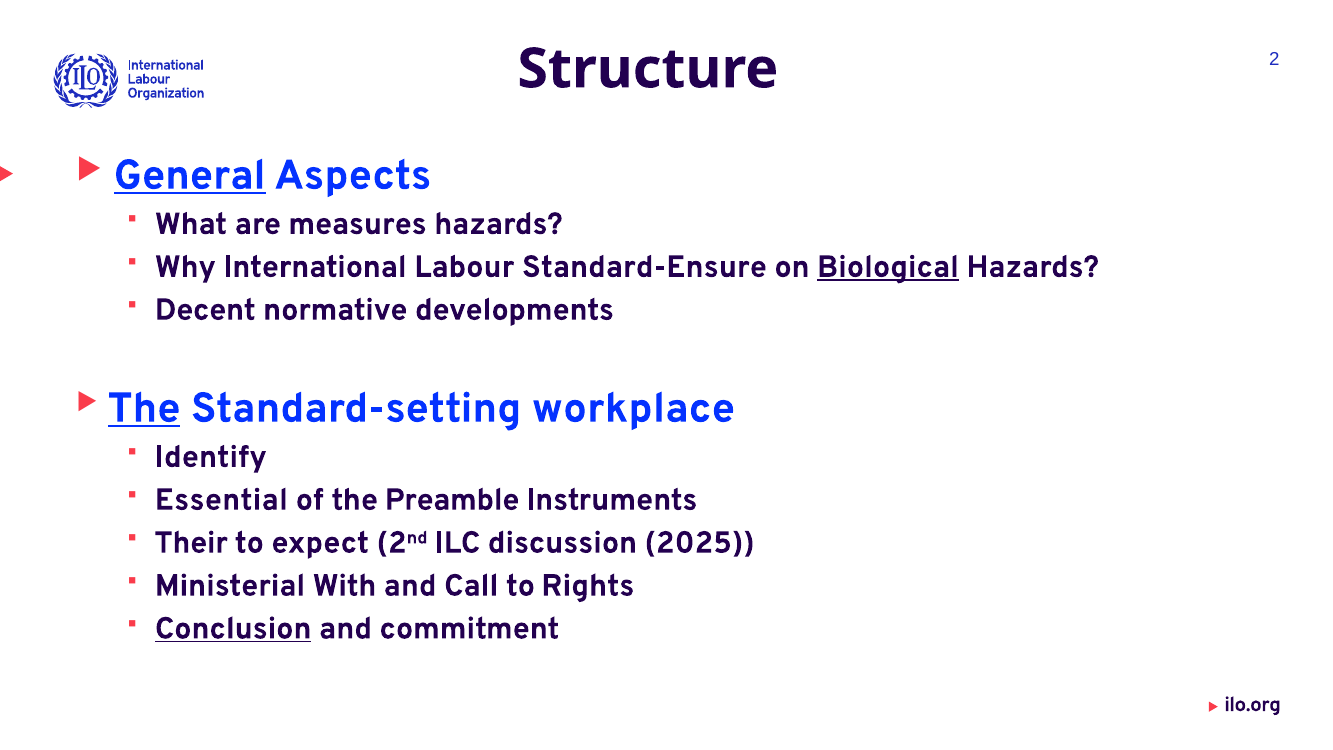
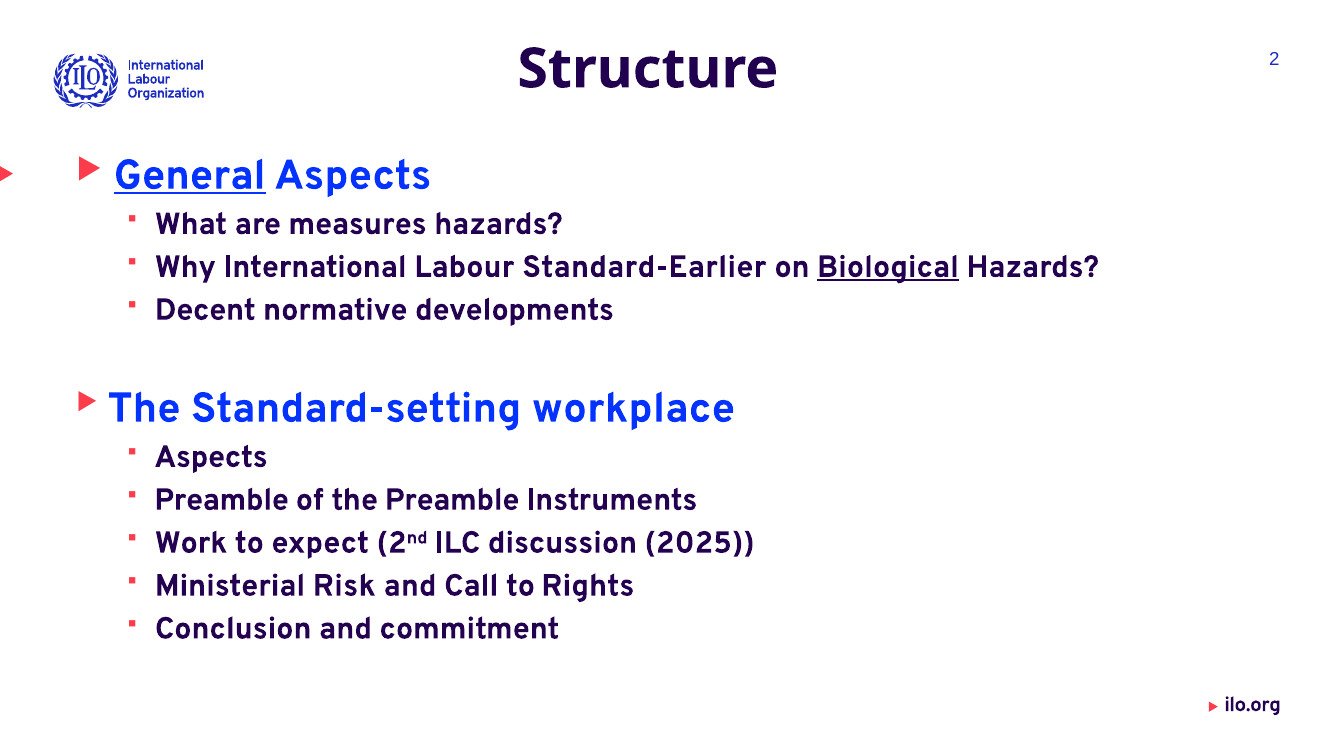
Standard-Ensure: Standard-Ensure -> Standard-Earlier (644, 267)
The underline: present -> none (144, 408)
Identify: Identify -> Aspects (211, 457)
Essential: Essential -> Preamble (222, 500)
Their: Their -> Work (191, 542)
With: With -> Risk (344, 585)
Conclusion underline: present -> none (233, 628)
